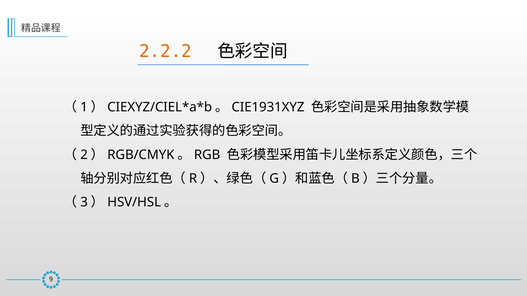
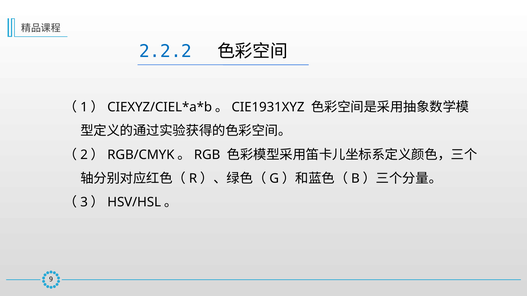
2.2.2 colour: orange -> blue (165, 51)
